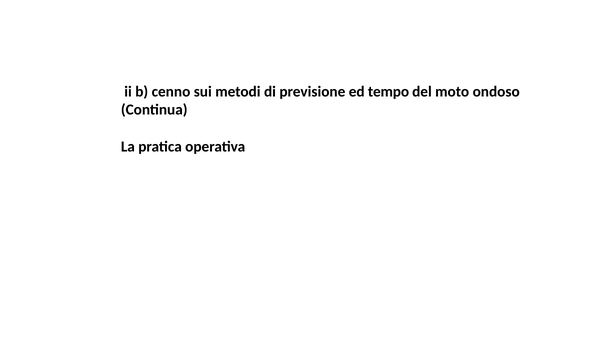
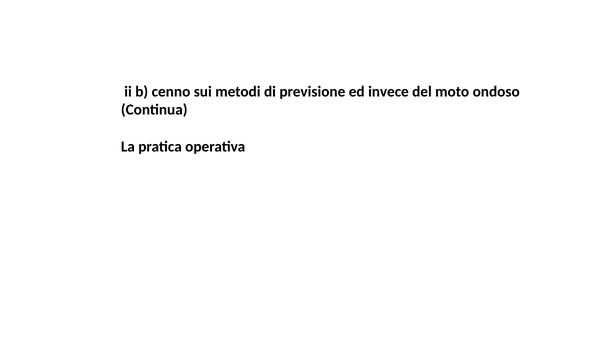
tempo: tempo -> invece (388, 91)
